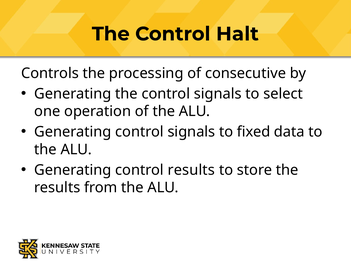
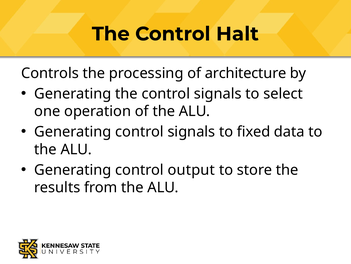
consecutive: consecutive -> architecture (246, 73)
control results: results -> output (191, 170)
